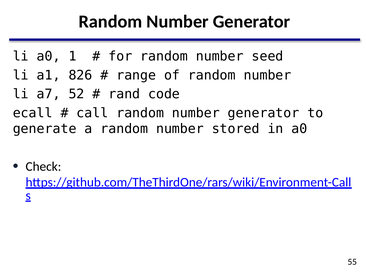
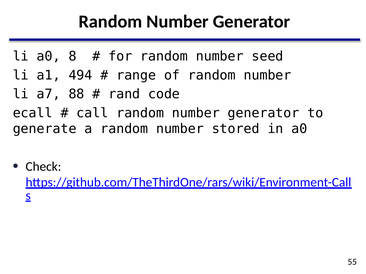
1: 1 -> 8 (72, 56)
826: 826 -> 494 (80, 75)
52: 52 -> 88 (76, 94)
